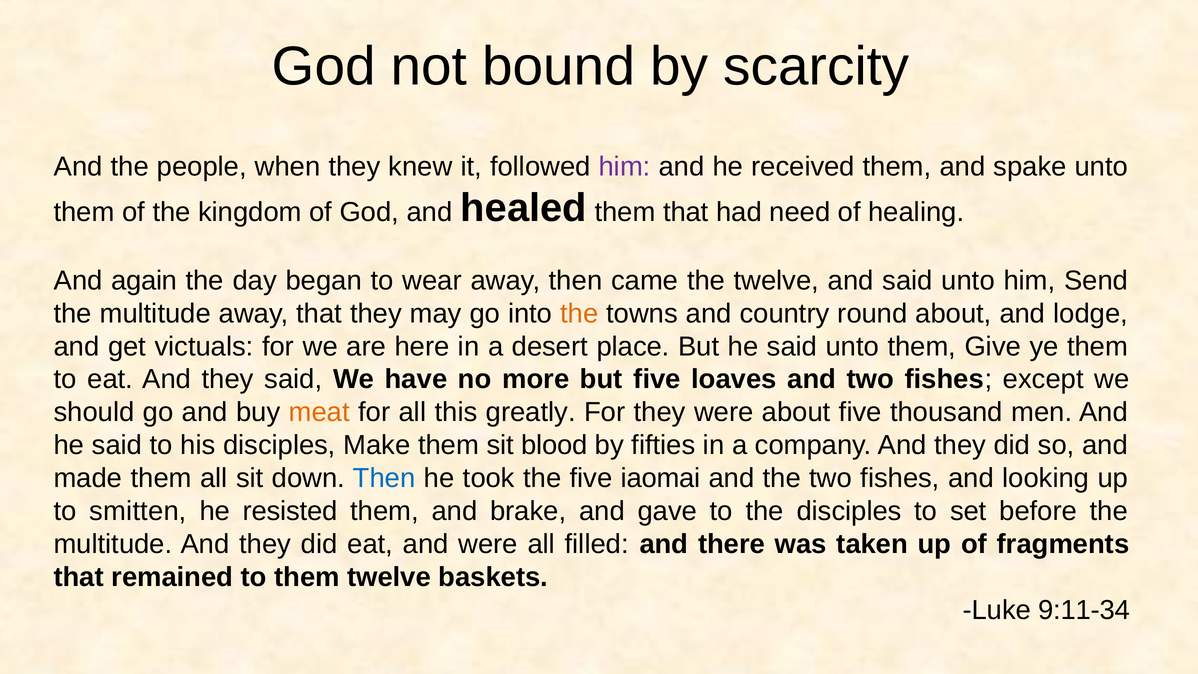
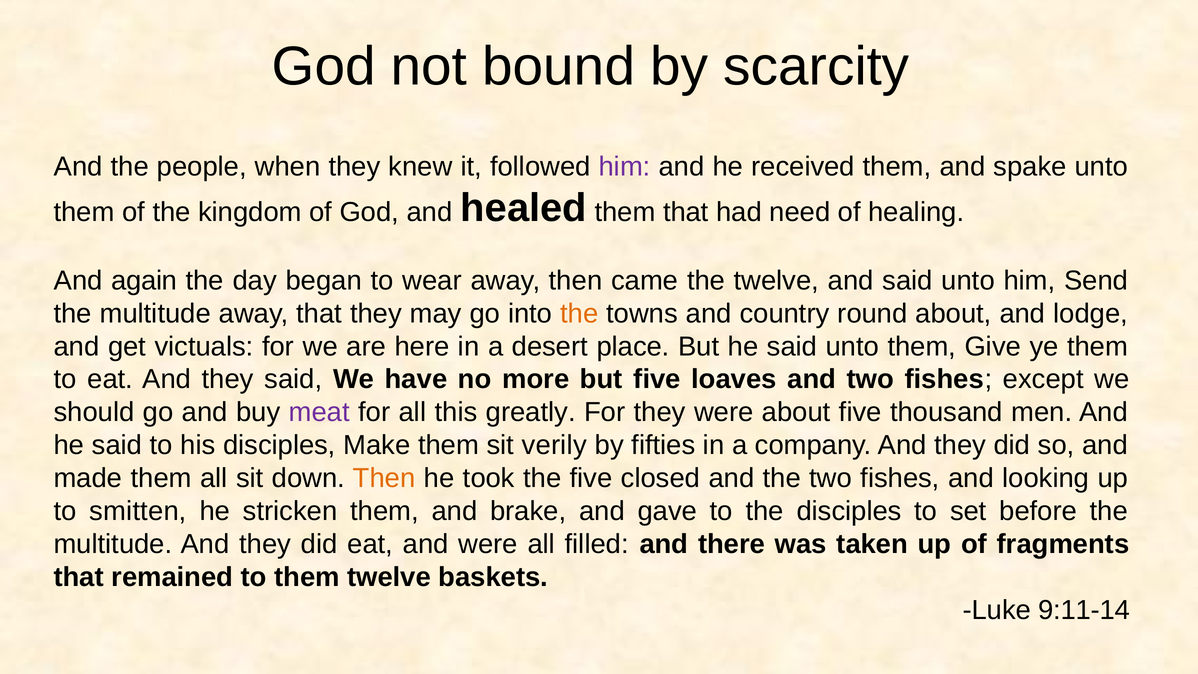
meat colour: orange -> purple (319, 412)
blood: blood -> verily (554, 445)
Then colour: blue -> orange (384, 478)
iaomai: iaomai -> closed (660, 478)
resisted: resisted -> stricken (290, 511)
9:11-34: 9:11-34 -> 9:11-14 (1084, 610)
